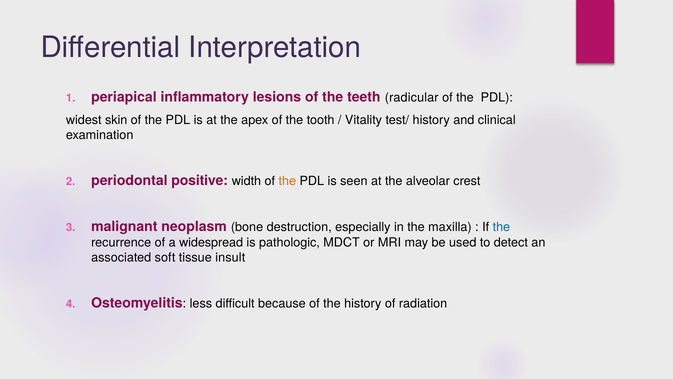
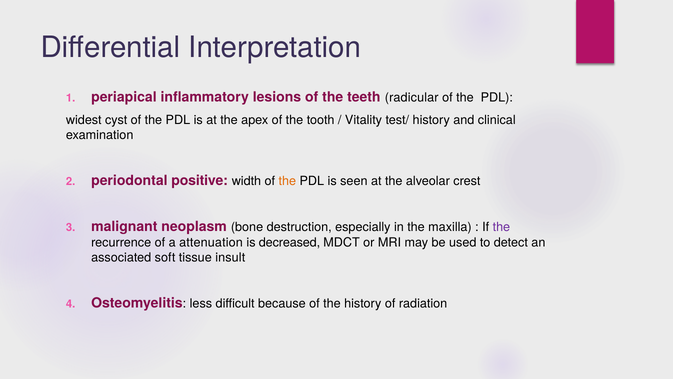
skin: skin -> cyst (116, 120)
the colour: blue -> purple (501, 227)
widespread: widespread -> attenuation (211, 242)
pathologic: pathologic -> decreased (290, 242)
